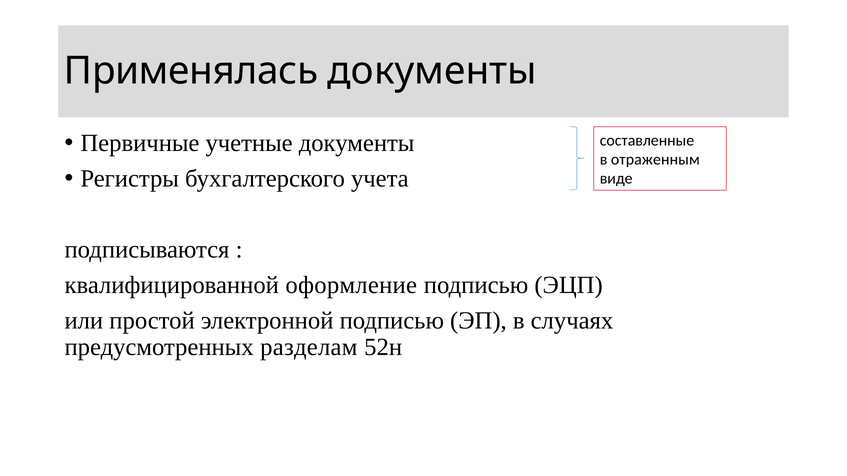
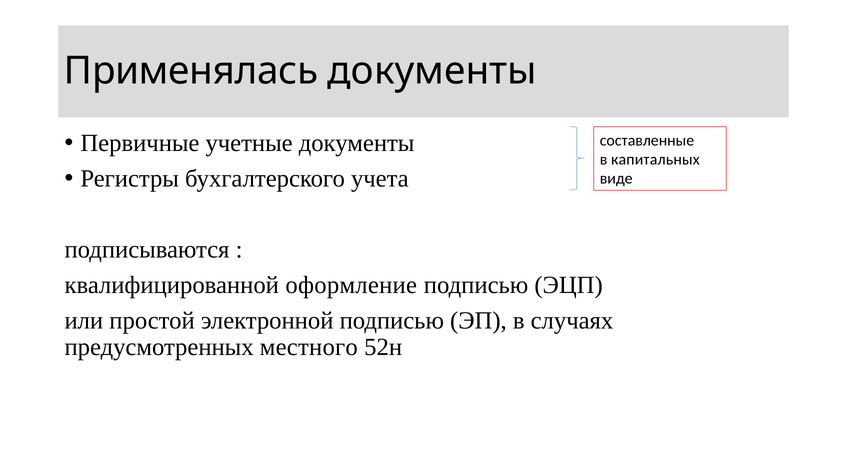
отраженным: отраженным -> капитальных (655, 160)
разделам: разделам -> местного (309, 347)
